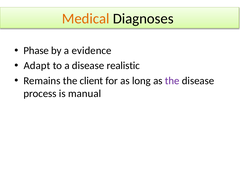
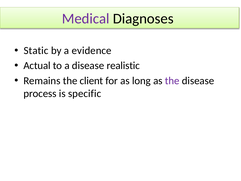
Medical colour: orange -> purple (86, 19)
Phase: Phase -> Static (36, 51)
Adapt: Adapt -> Actual (37, 66)
manual: manual -> specific (85, 93)
